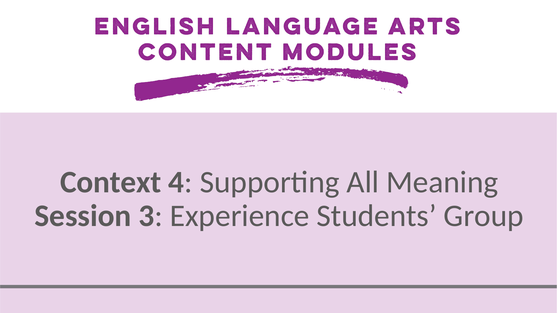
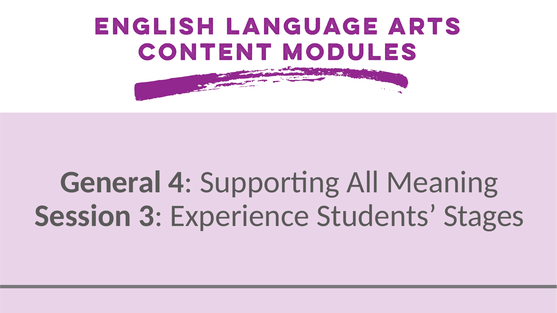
Context: Context -> General (111, 182)
Group: Group -> Stages (484, 216)
